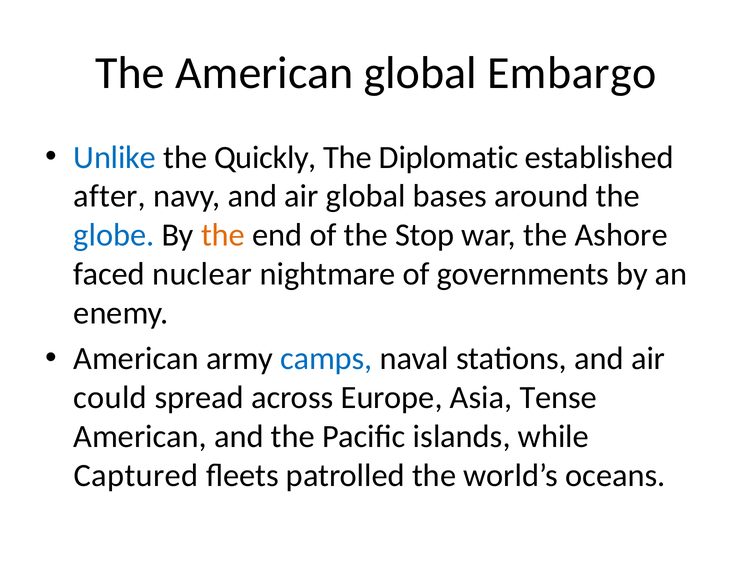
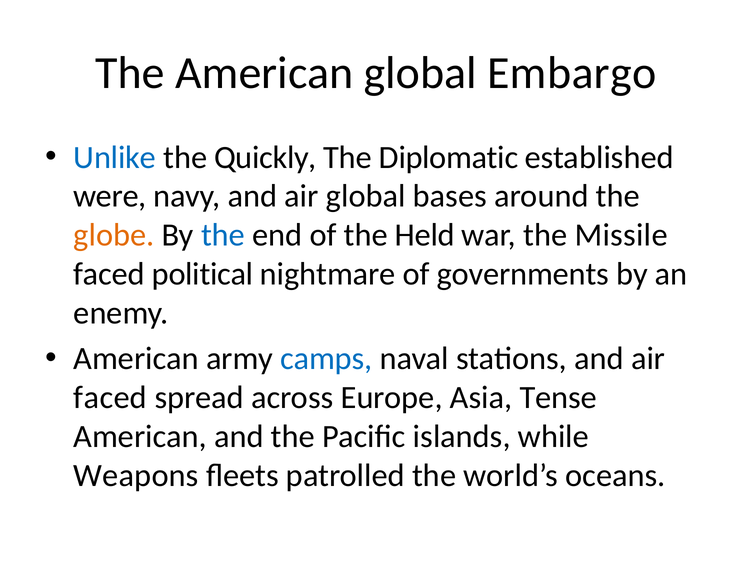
after: after -> were (110, 196)
globe colour: blue -> orange (114, 235)
the colour: orange -> blue (223, 235)
Stop: Stop -> Held (425, 235)
Ashore: Ashore -> Missile (621, 235)
nuclear: nuclear -> political (203, 274)
could: could -> faced (110, 398)
Captured: Captured -> Weapons (136, 475)
